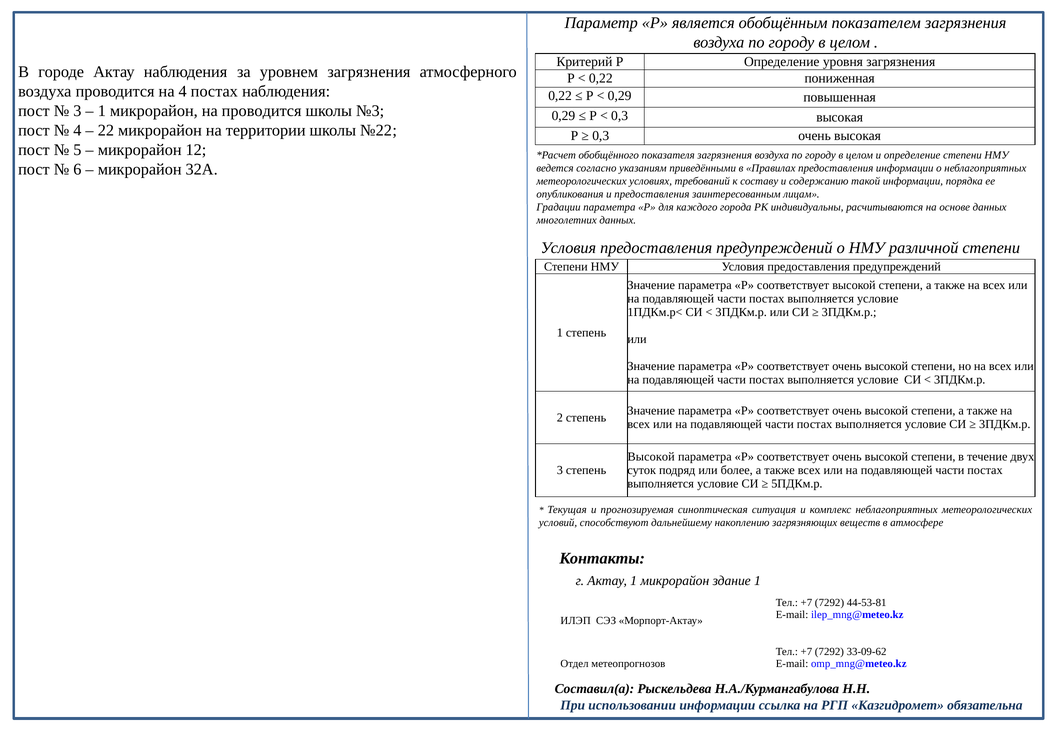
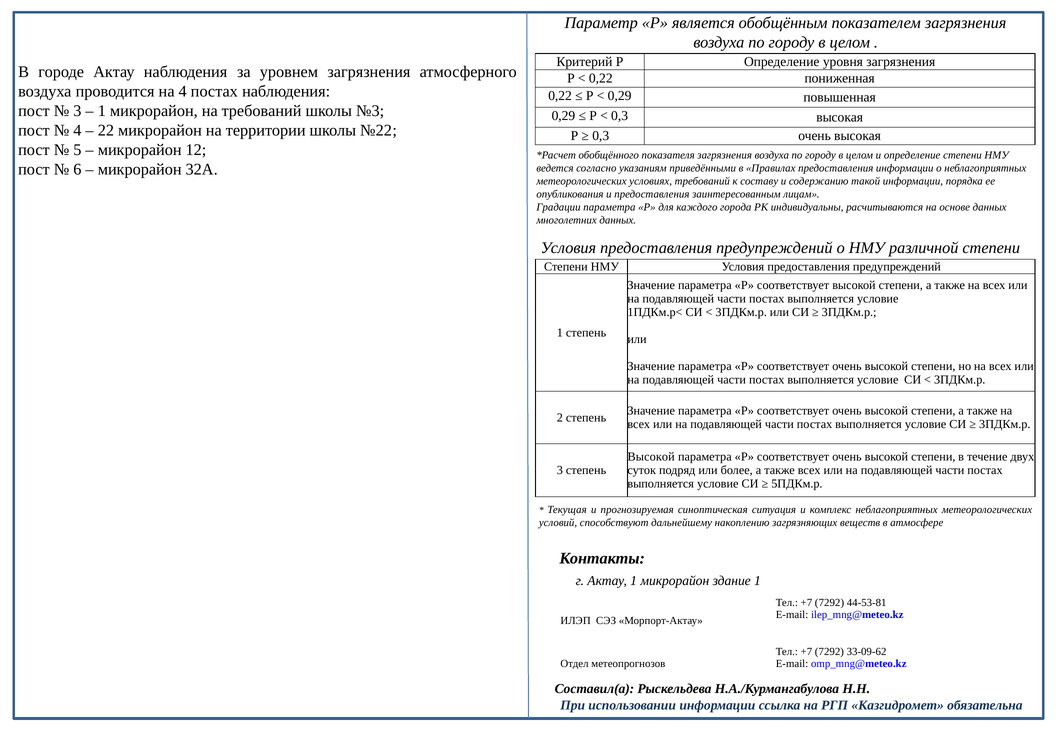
на проводится: проводится -> требований (262, 111)
